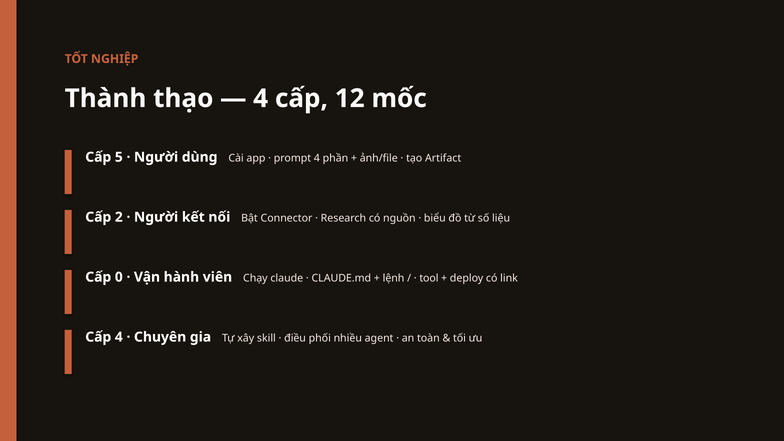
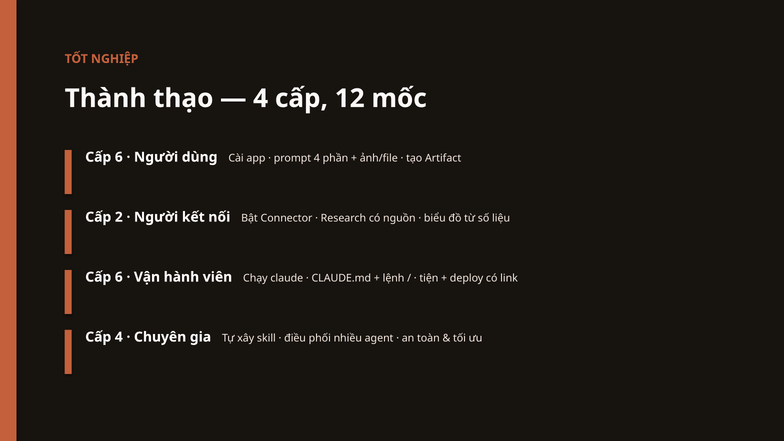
5: 5 -> 6 (119, 157)
0: 0 -> 6 (119, 277)
tool: tool -> tiện (429, 278)
